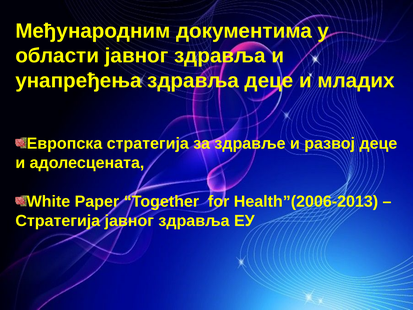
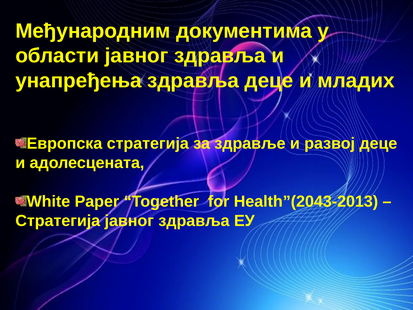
Health”(2006-2013: Health”(2006-2013 -> Health”(2043-2013 (306, 201)
